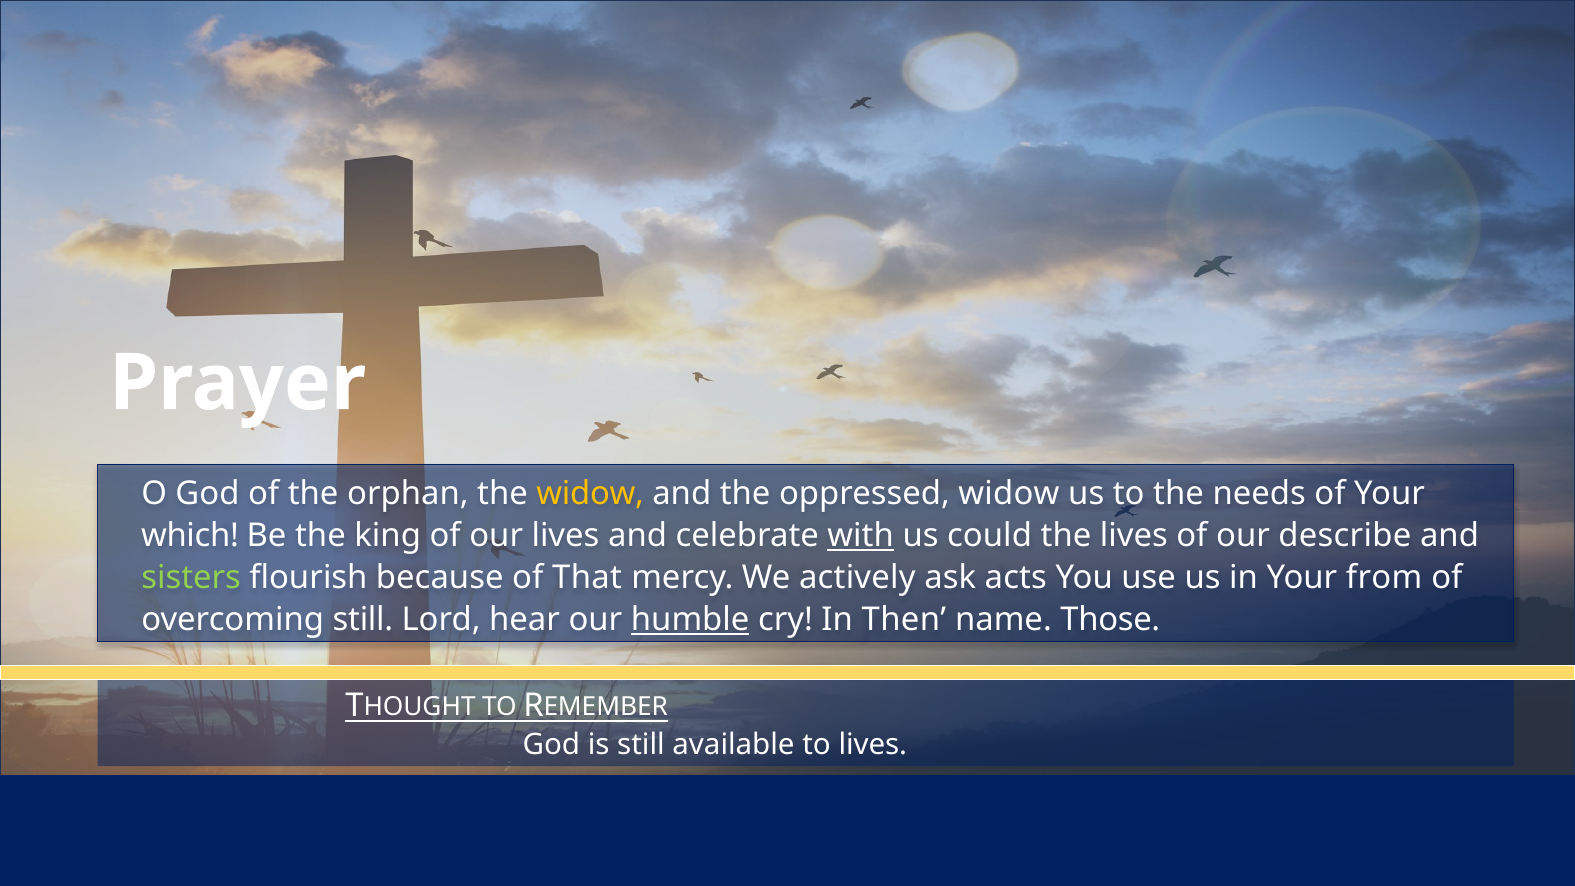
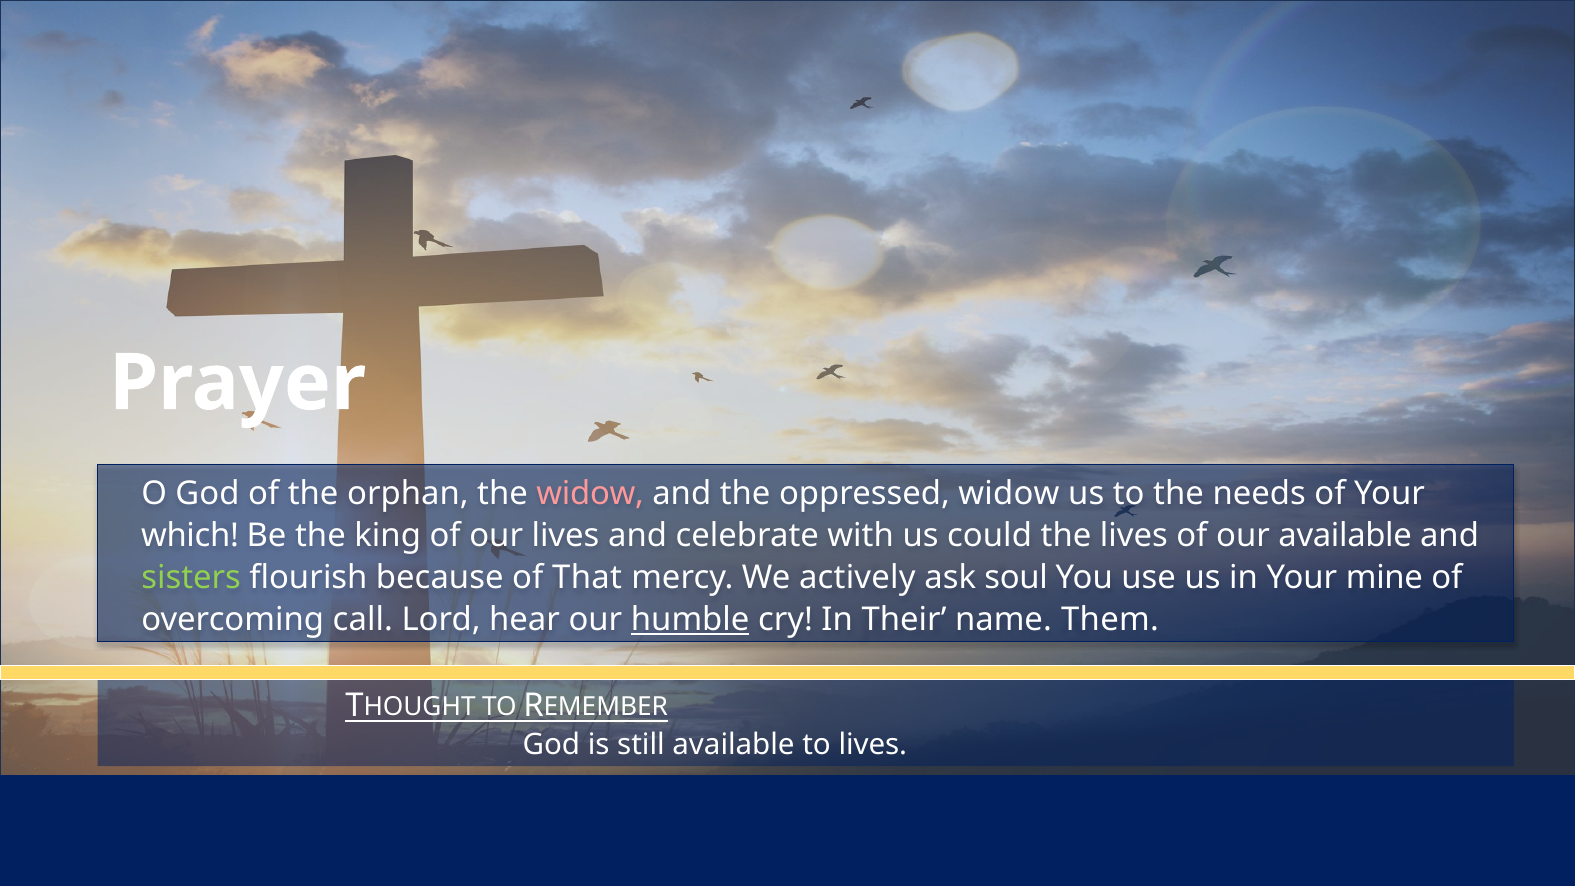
widow colour: yellow -> pink (590, 494)
with underline: present -> none (861, 536)
our describe: describe -> available (1345, 536)
acts: acts -> soul (1016, 578)
from: from -> mine (1384, 578)
overcoming still: still -> call (363, 620)
Then: Then -> Their (904, 620)
Those: Those -> Them (1110, 620)
